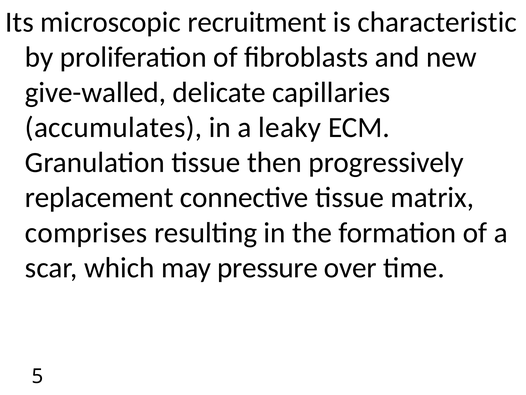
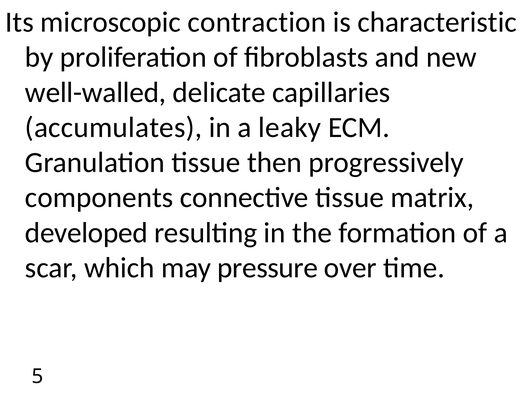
recruitment: recruitment -> contraction (257, 22)
give-walled: give-walled -> well-walled (96, 92)
replacement: replacement -> components (99, 197)
comprises: comprises -> developed (86, 232)
